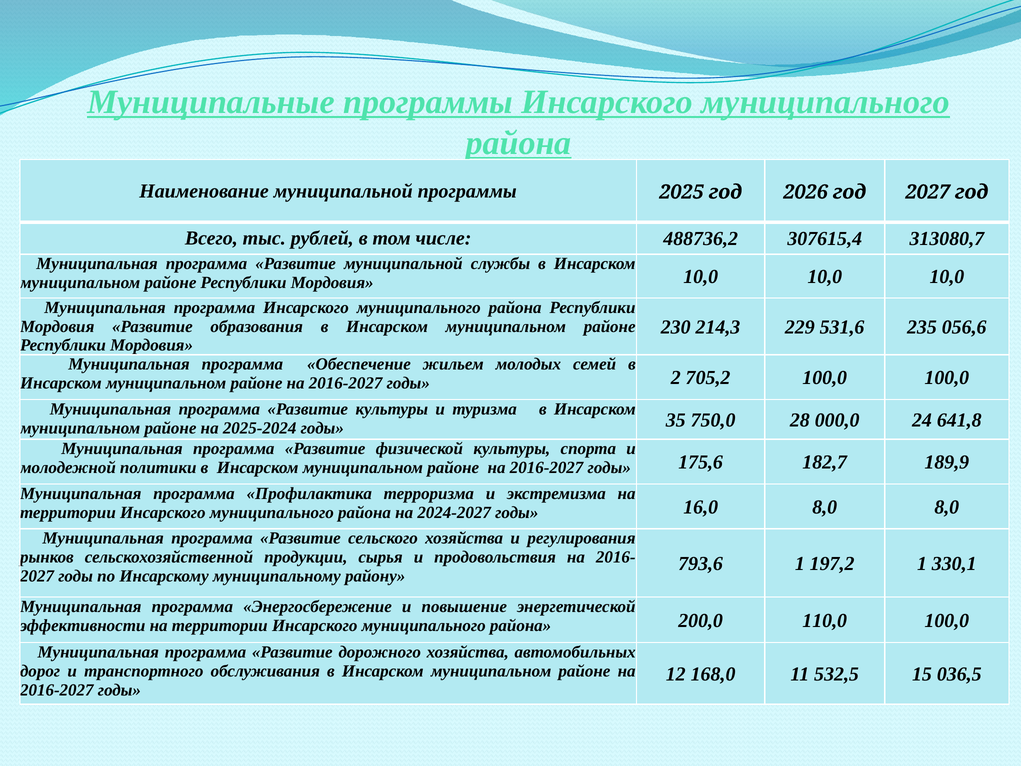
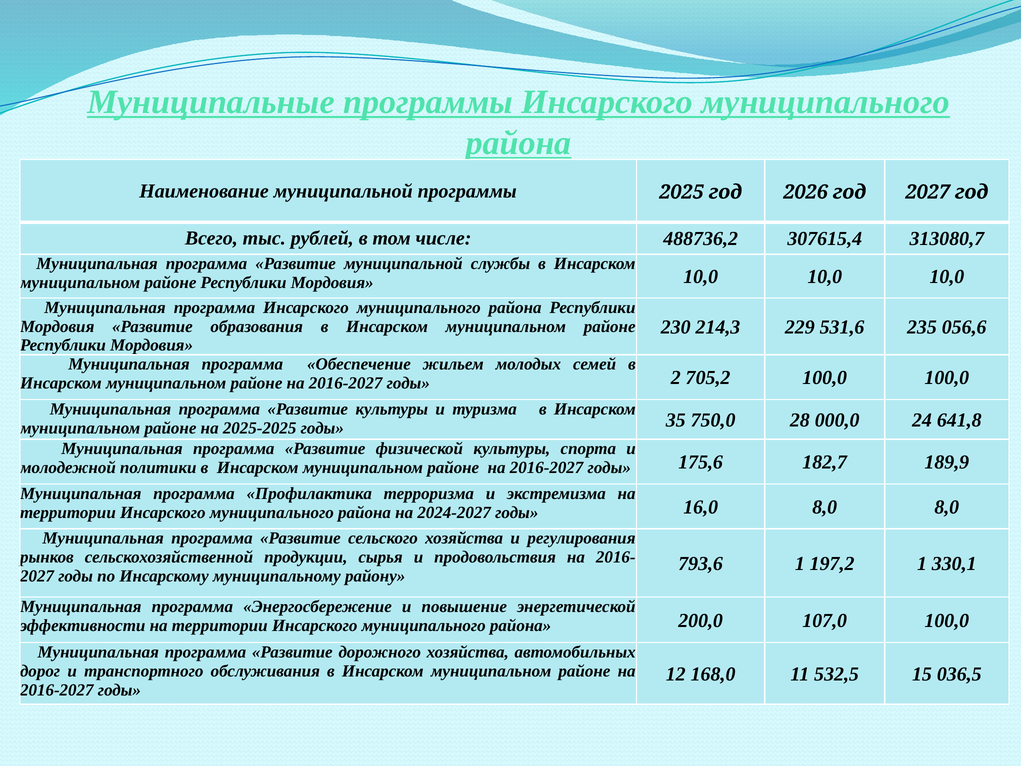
2025-2024: 2025-2024 -> 2025-2025 (260, 428)
110,0: 110,0 -> 107,0 (825, 620)
